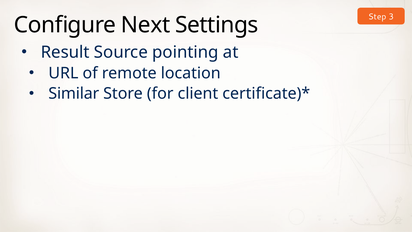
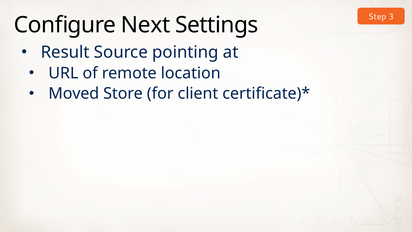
Similar: Similar -> Moved (74, 94)
